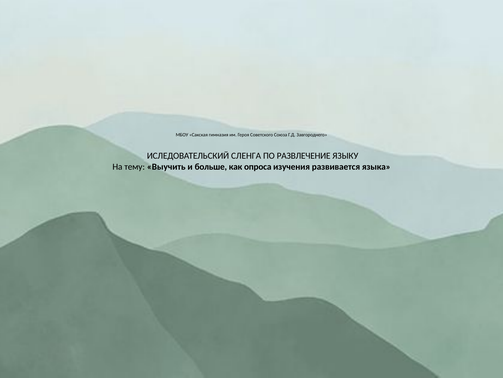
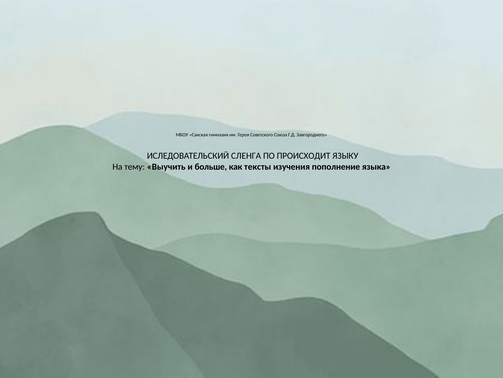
РАЗВЛЕЧЕНИЕ: РАЗВЛЕЧЕНИЕ -> ПРОИСХОДИТ (304, 156)
опроса: опроса -> тексты (258, 167)
развивается: развивается -> пополнение (336, 167)
